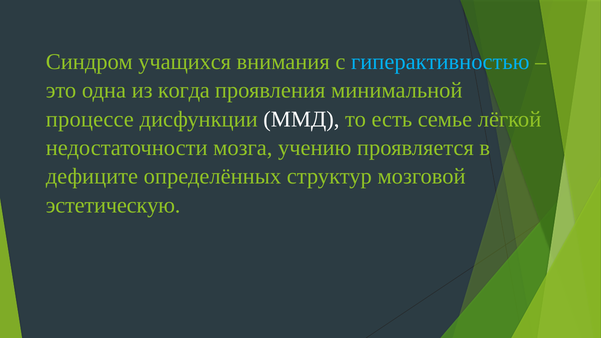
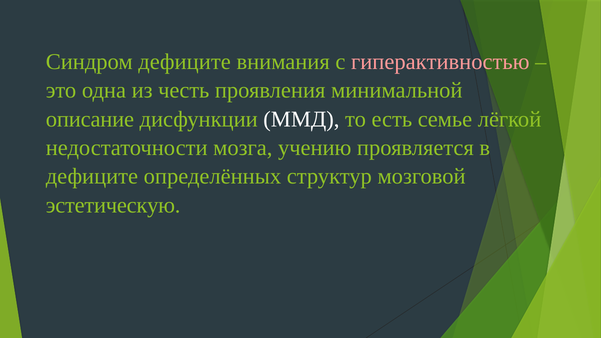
Синдром учащихся: учащихся -> дефиците (185, 62)
гиперактивностью colour: light blue -> pink (440, 62)
когда: когда -> честь (184, 91)
процессе: процессе -> описание (90, 119)
